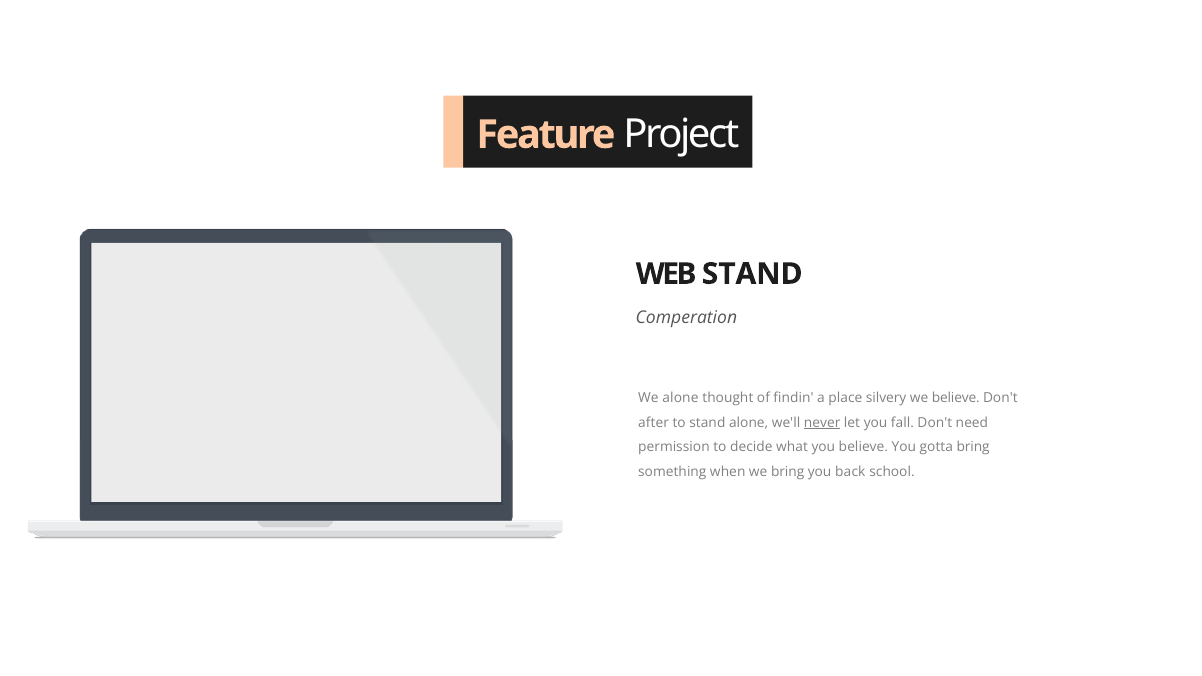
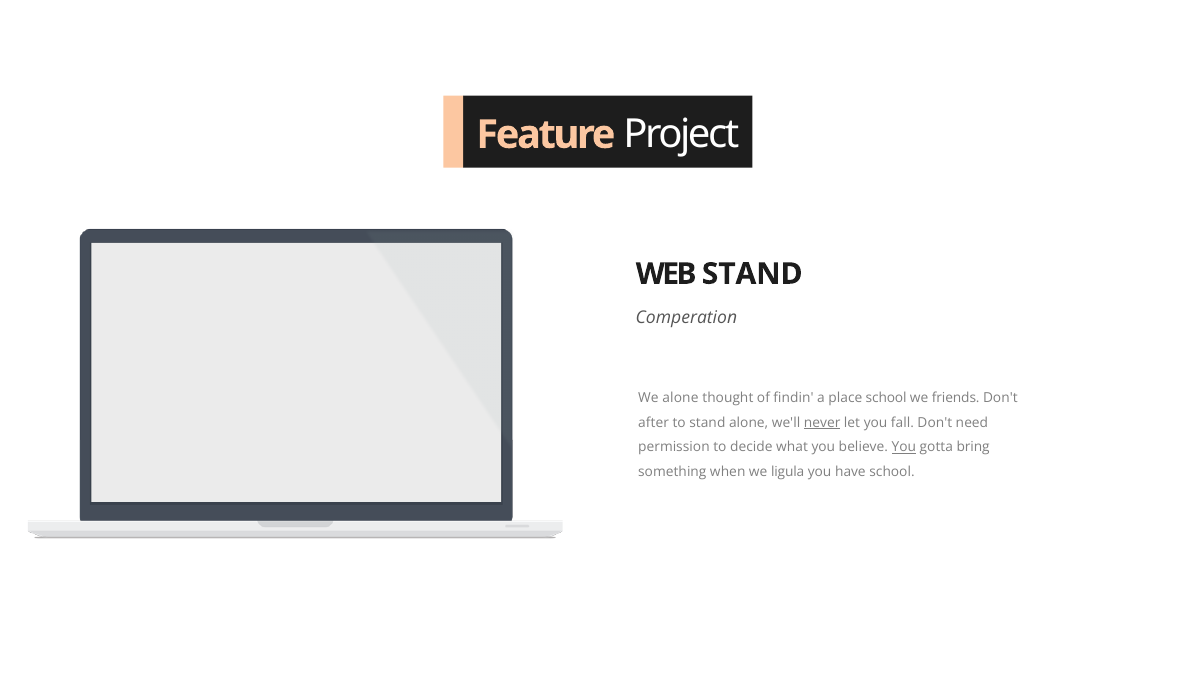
place silvery: silvery -> school (886, 398)
we believe: believe -> friends (956, 398)
You underline: none -> present (904, 447)
we bring: bring -> ligula (788, 472)
back: back -> have (850, 472)
